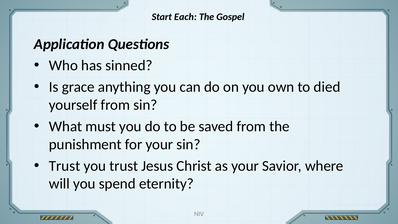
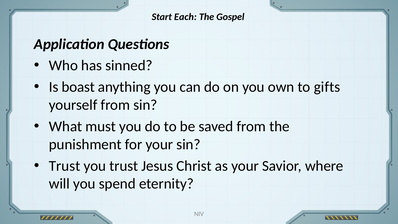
grace: grace -> boast (78, 87)
died: died -> gifts (327, 87)
